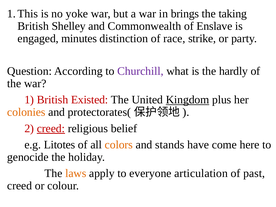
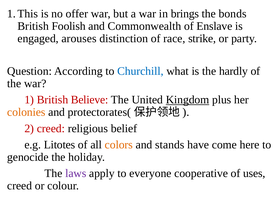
yoke: yoke -> offer (77, 14)
taking: taking -> bonds (233, 14)
Shelley: Shelley -> Foolish (69, 26)
minutes: minutes -> arouses (79, 39)
Churchill colour: purple -> blue (140, 71)
Existed: Existed -> Believe (90, 100)
creed underline: present -> none (51, 128)
laws colour: orange -> purple (76, 173)
articulation: articulation -> cooperative (201, 173)
past: past -> uses (254, 173)
